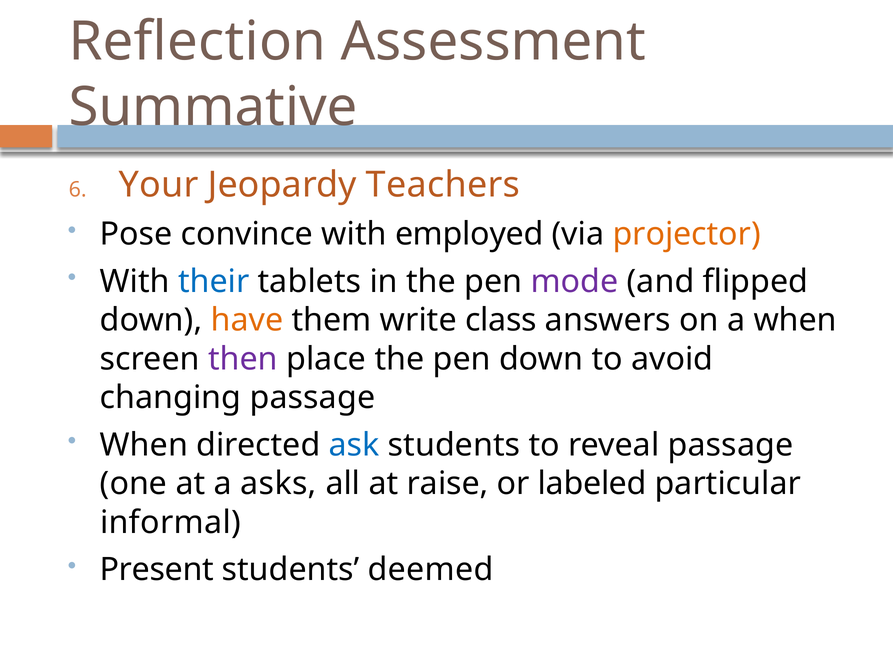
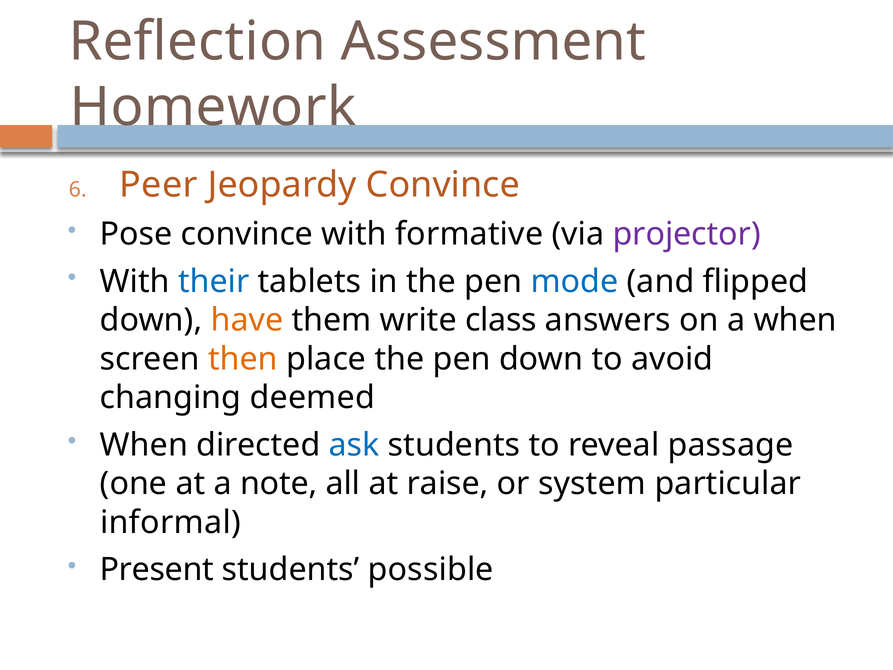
Summative: Summative -> Homework (213, 107)
Your: Your -> Peer (158, 185)
Jeopardy Teachers: Teachers -> Convince (443, 185)
employed: employed -> formative (469, 234)
projector colour: orange -> purple (687, 234)
mode colour: purple -> blue (575, 281)
then colour: purple -> orange (243, 359)
changing passage: passage -> deemed (312, 398)
asks: asks -> note (279, 484)
labeled: labeled -> system (592, 484)
deemed: deemed -> possible (431, 570)
